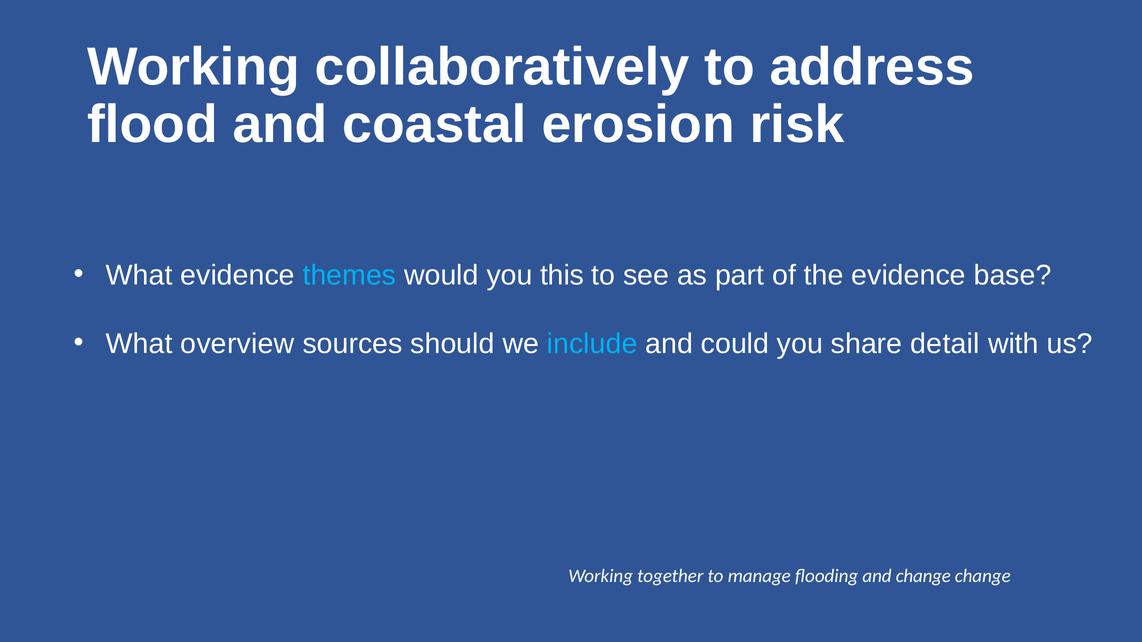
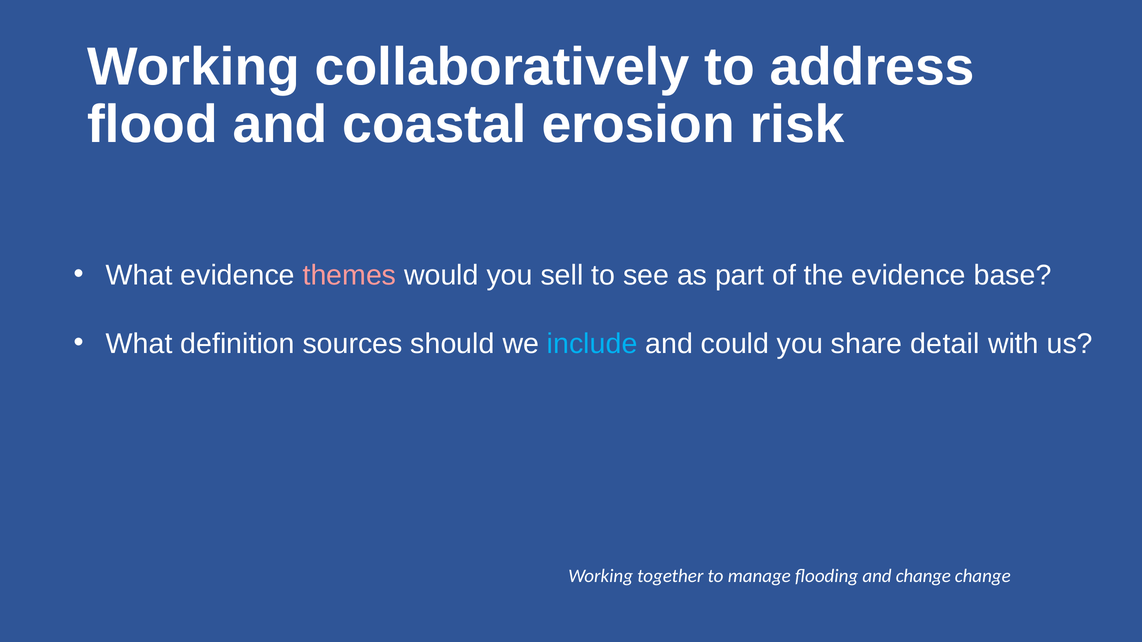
themes colour: light blue -> pink (349, 275)
this: this -> sell (562, 275)
overview: overview -> definition (238, 344)
